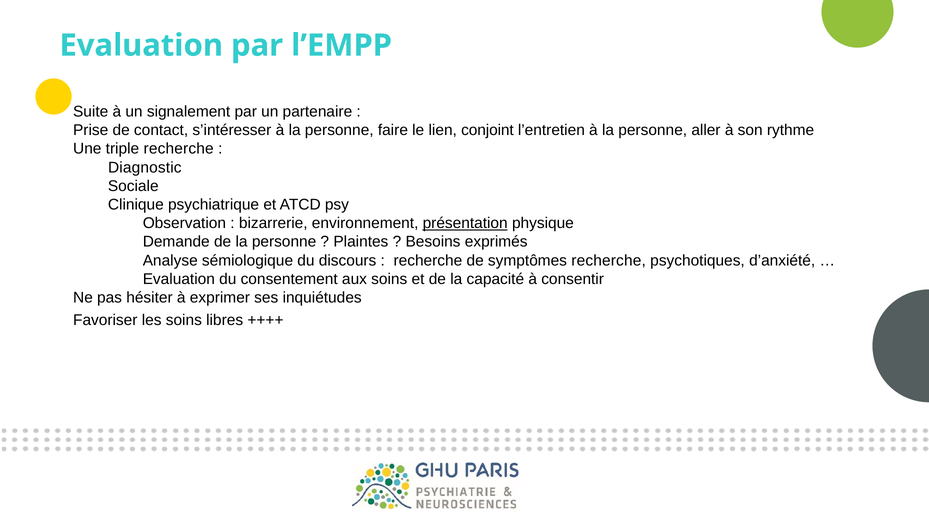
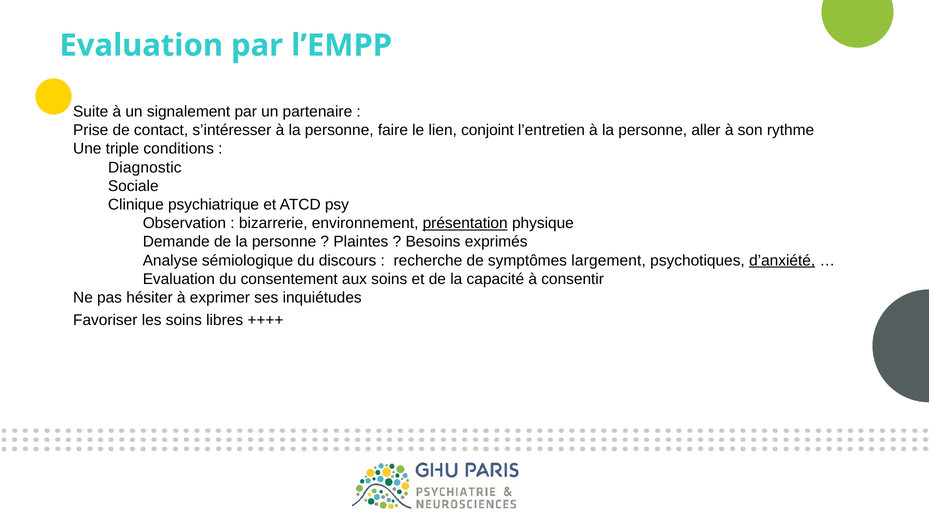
triple recherche: recherche -> conditions (179, 149)
symptômes recherche: recherche -> largement (609, 260)
d’anxiété underline: none -> present (782, 260)
